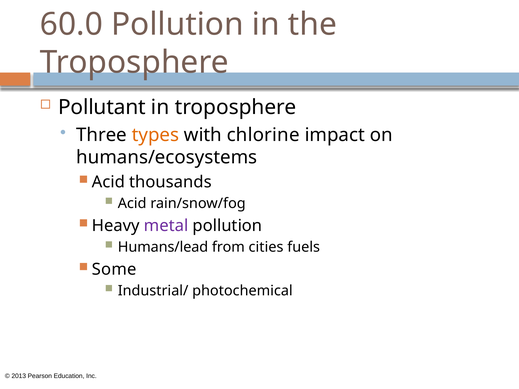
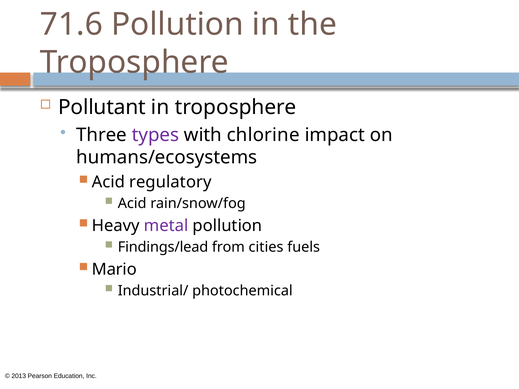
60.0: 60.0 -> 71.6 (71, 24)
types colour: orange -> purple (155, 135)
thousands: thousands -> regulatory (170, 182)
Humans/lead: Humans/lead -> Findings/lead (163, 247)
Some: Some -> Mario (114, 269)
